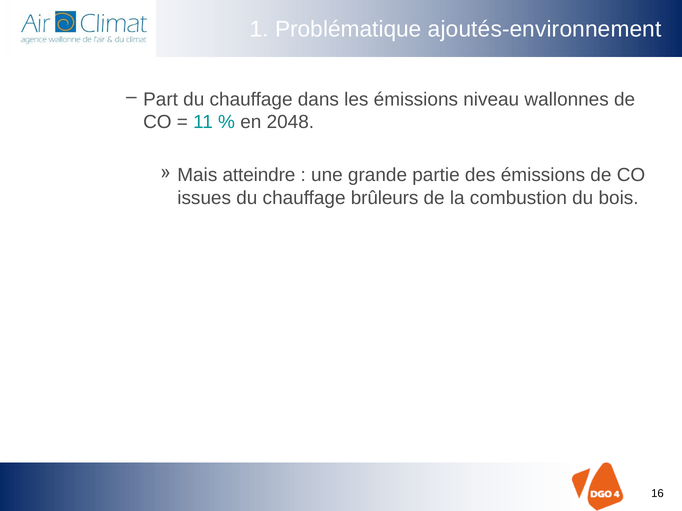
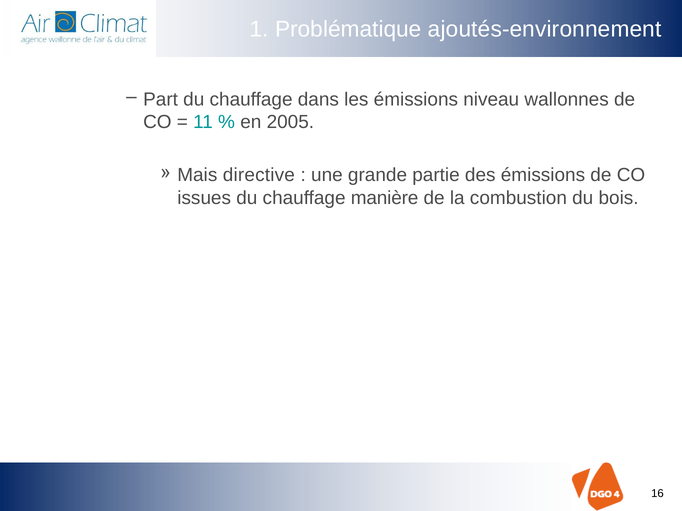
2048: 2048 -> 2005 (290, 122)
atteindre: atteindre -> directive (259, 175)
brûleurs: brûleurs -> manière (385, 198)
